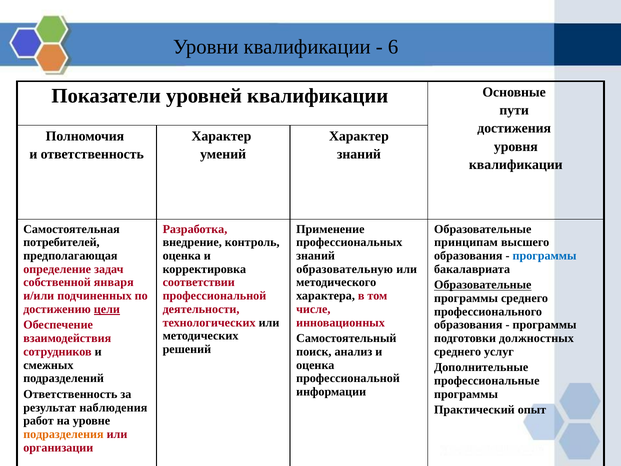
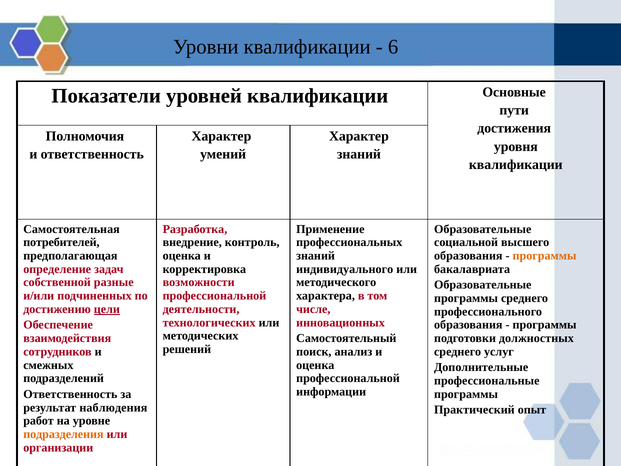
принципам: принципам -> социальной (466, 242)
программы colour: blue -> orange (545, 256)
образовательную: образовательную -> индивидуального (345, 269)
января: января -> разные (114, 282)
соответствии: соответствии -> возможности (199, 282)
Образовательные underline: present -> none (483, 285)
